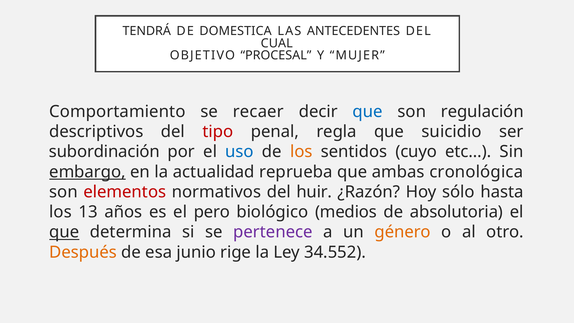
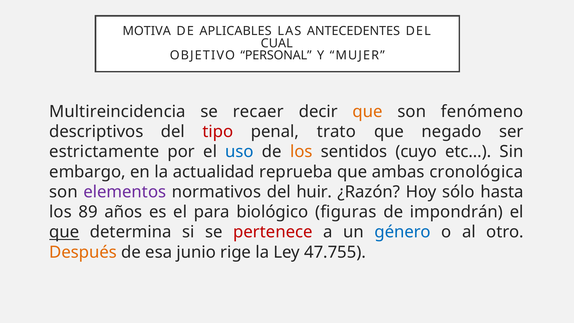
TENDRÁ: TENDRÁ -> MOTIVA (147, 31)
DOMESTICA: DOMESTICA -> APLICABLES (236, 31)
PROCESAL: PROCESAL -> PERSONAL (276, 55)
Comportamiento: Comportamiento -> Multireincidencia (117, 111)
que colour: blue -> orange (368, 111)
regulación: regulación -> fenómeno (482, 111)
regla: regla -> trato (336, 132)
suicidio: suicidio -> negado (452, 132)
subordinación: subordinación -> estrictamente (104, 152)
embargo underline: present -> none (87, 172)
elementos colour: red -> purple (125, 192)
13: 13 -> 89 (88, 212)
pero: pero -> para (212, 212)
medios: medios -> figuras (346, 212)
absolutoria: absolutoria -> impondrán (456, 212)
pertenece colour: purple -> red (273, 232)
género colour: orange -> blue (403, 232)
34.552: 34.552 -> 47.755 (335, 252)
